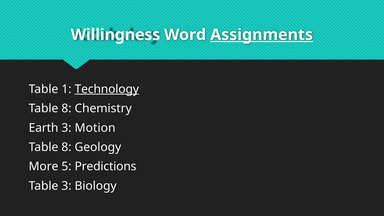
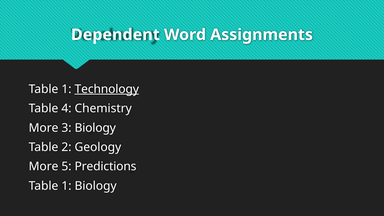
Willingness: Willingness -> Dependent (115, 35)
Assignments underline: present -> none (262, 35)
8: 8 -> 4 (66, 108)
Earth: Earth -> More (44, 128)
3 Motion: Motion -> Biology (95, 128)
8: 8 -> 2 (66, 147)
3: 3 -> 1 (66, 186)
